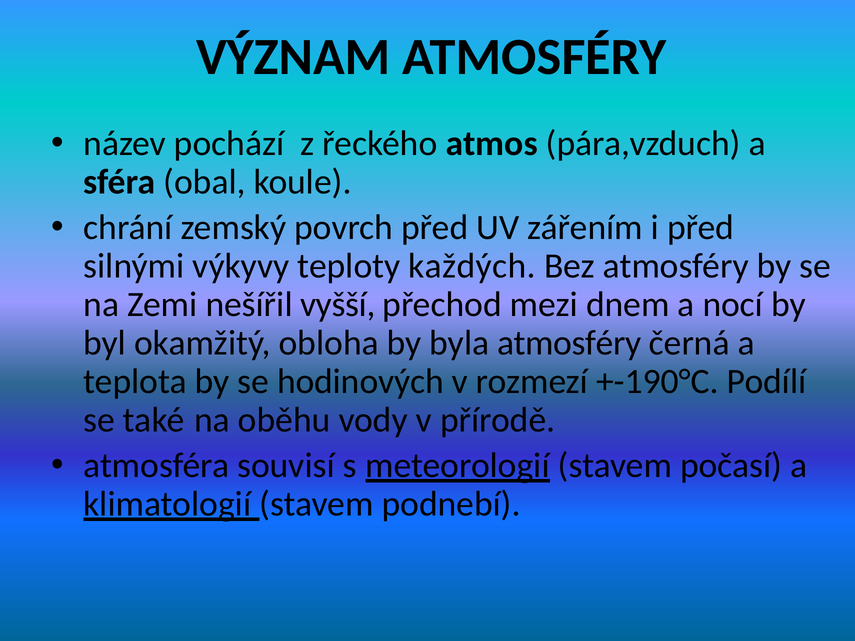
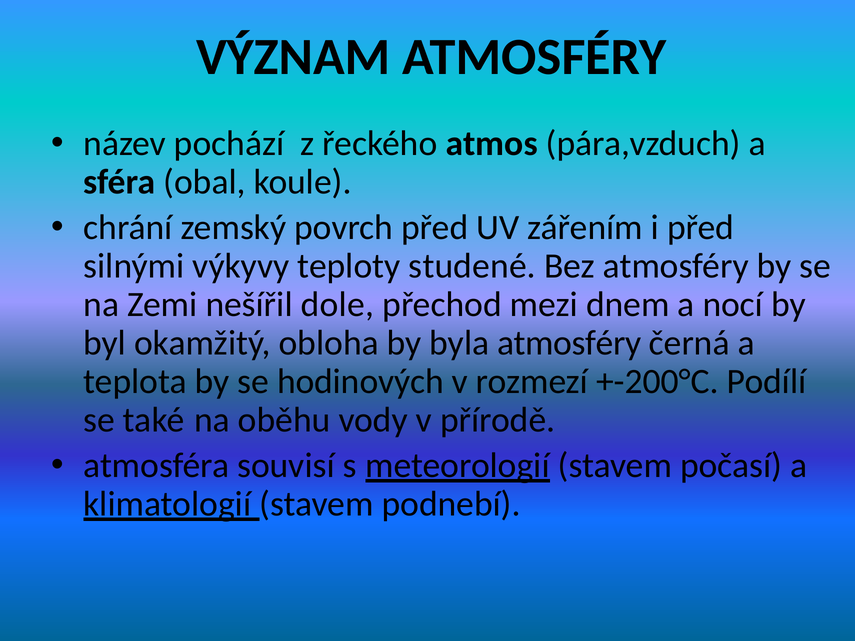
každých: každých -> studené (472, 266)
vyšší: vyšší -> dole (337, 305)
+-190°C: +-190°C -> +-200°C (658, 382)
